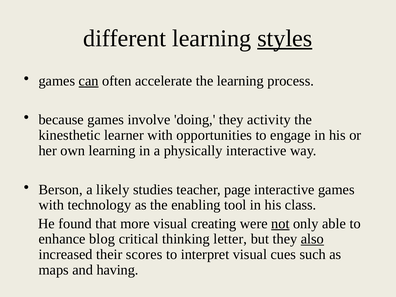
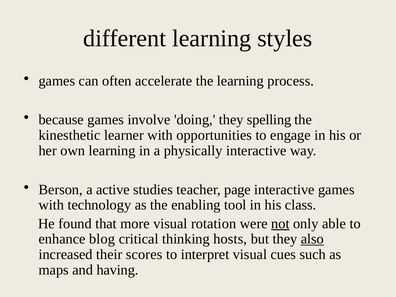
styles underline: present -> none (285, 38)
can underline: present -> none (89, 81)
activity: activity -> spelling (269, 120)
likely: likely -> active (113, 190)
creating: creating -> rotation (214, 224)
letter: letter -> hosts (230, 239)
